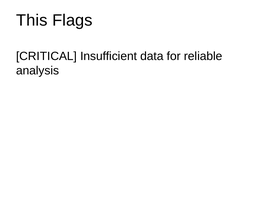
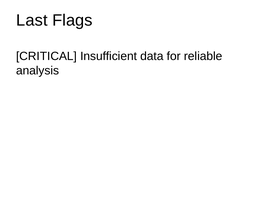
This: This -> Last (32, 20)
